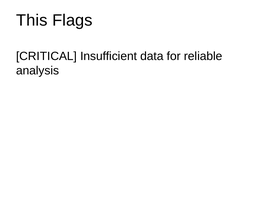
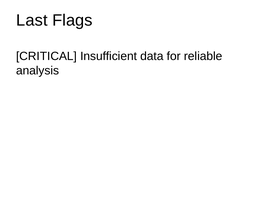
This: This -> Last (32, 20)
